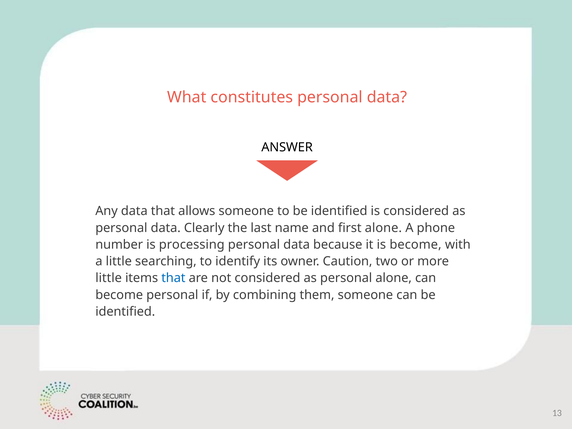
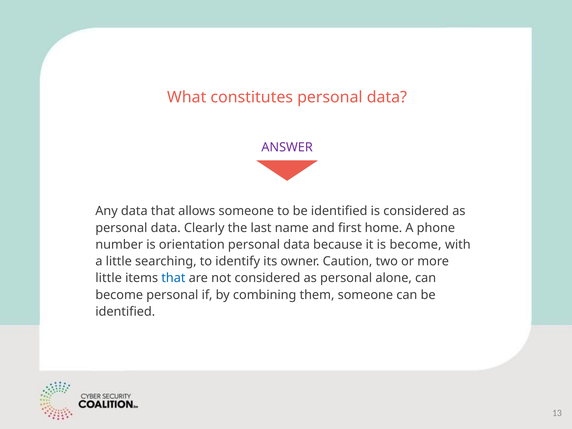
ANSWER colour: black -> purple (287, 147)
first alone: alone -> home (383, 228)
processing: processing -> orientation (192, 245)
